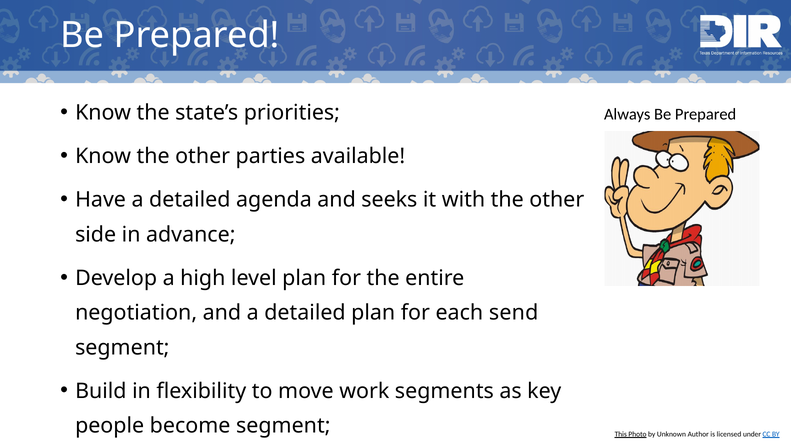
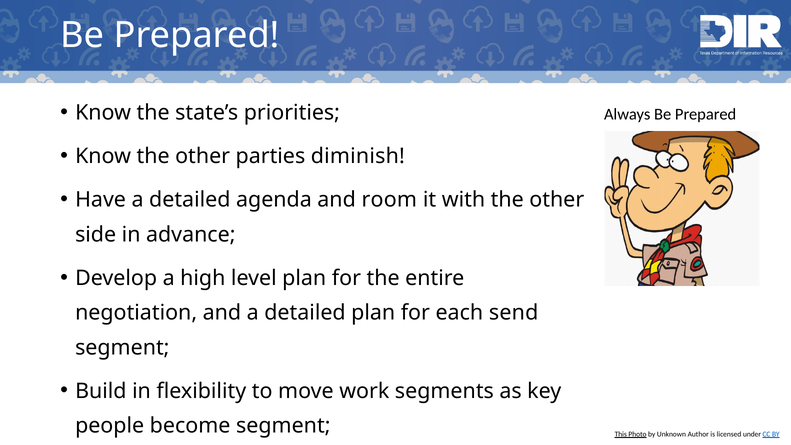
available: available -> diminish (358, 156)
seeks: seeks -> room (389, 200)
